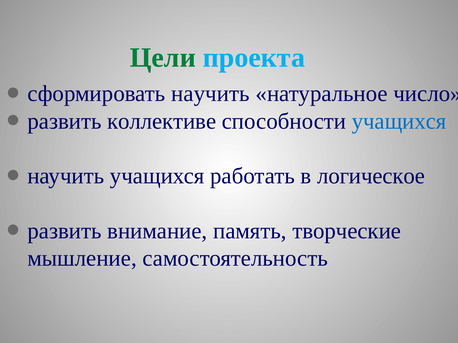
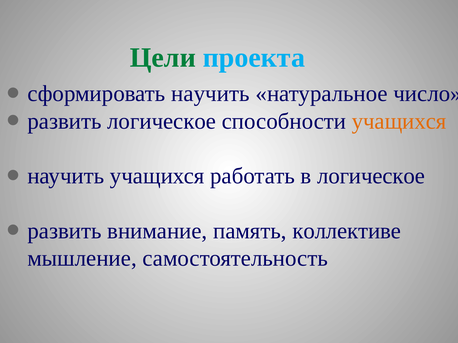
развить коллективе: коллективе -> логическое (162, 121)
учащихся colour: blue -> orange (399, 121)
творческие: творческие -> коллективе (347, 231)
